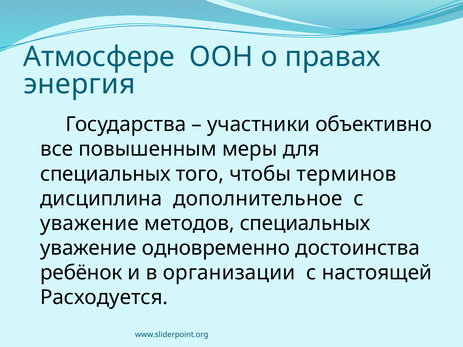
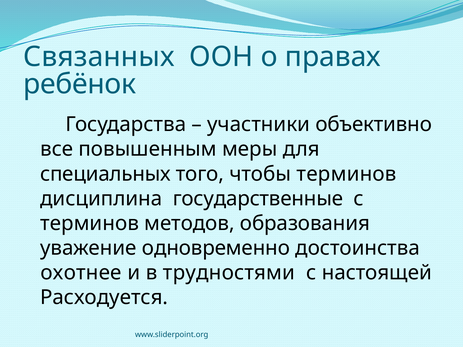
Атмосфере: Атмосфере -> Связанных (99, 57)
энергия: энергия -> ребёнок (80, 84)
дополнительное: дополнительное -> государственные (258, 199)
уважение: уважение -> терминов (90, 223)
методов специальных: специальных -> образования (305, 223)
ребёнок: ребёнок -> охотнее (81, 273)
организации: организации -> трудностями (229, 273)
